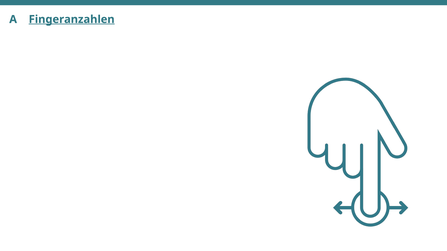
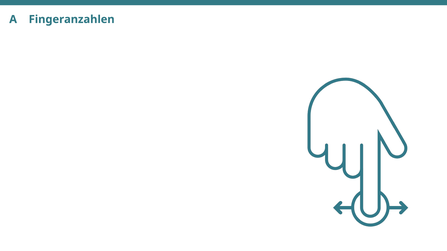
Fingeranzahlen underline: present -> none (72, 19)
